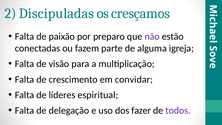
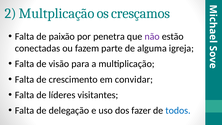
Discipuladas: Discipuladas -> Multplicação (57, 13)
preparo: preparo -> penetra (109, 36)
espiritual: espiritual -> visitantes (98, 95)
todos colour: purple -> blue (178, 110)
